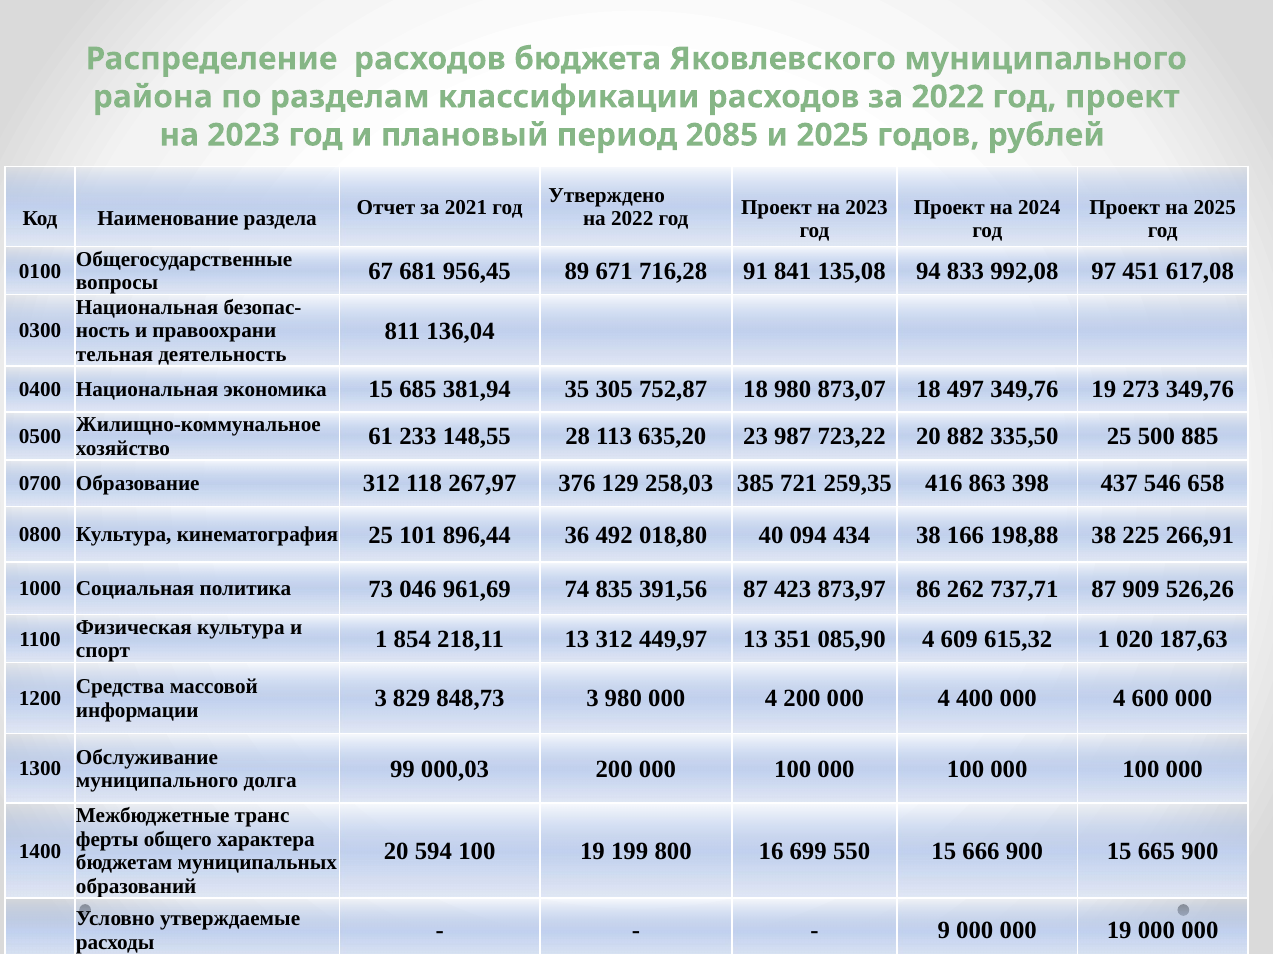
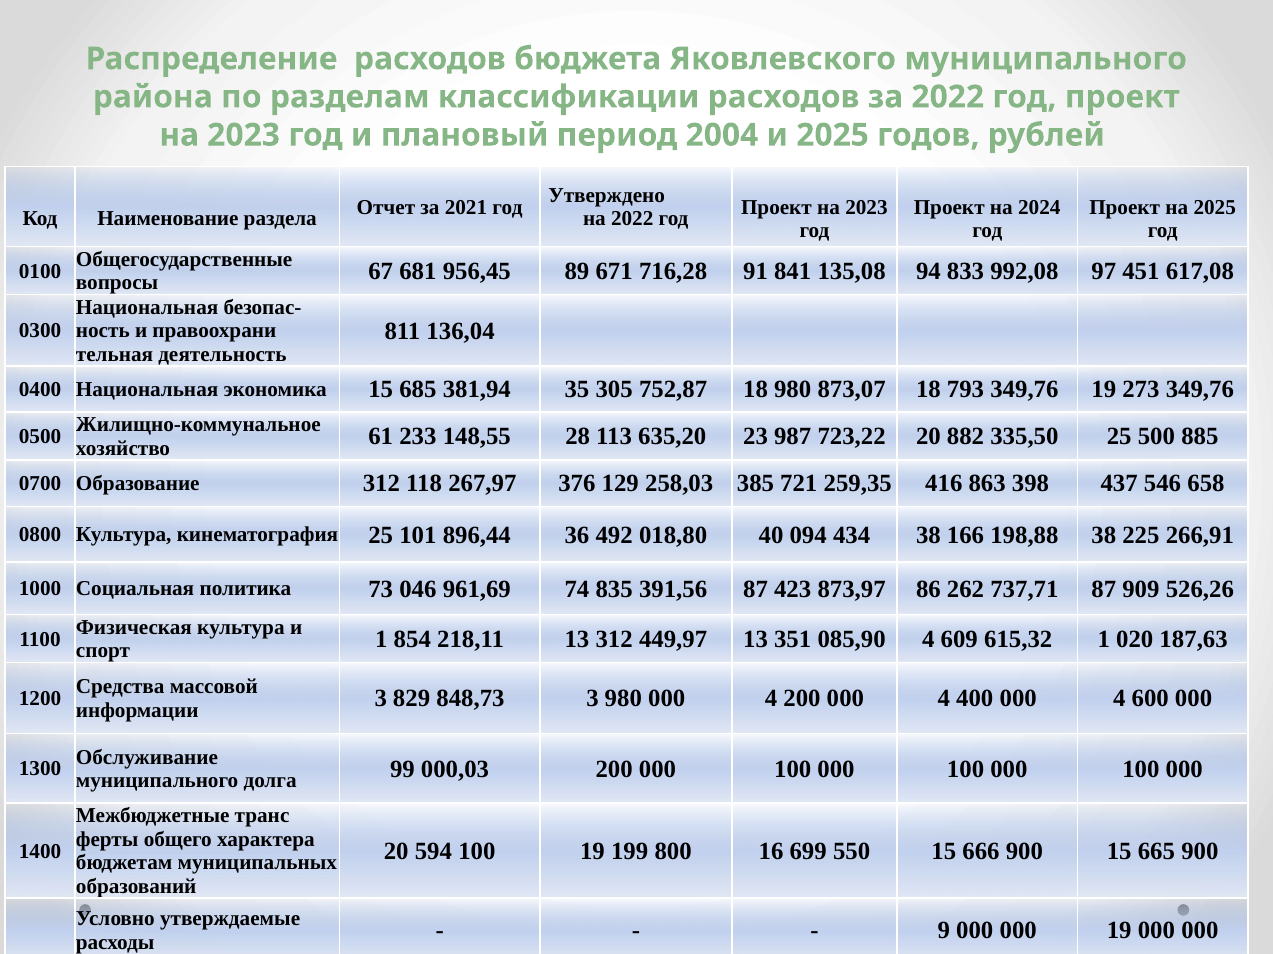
2085: 2085 -> 2004 (722, 135)
497: 497 -> 793 (966, 390)
